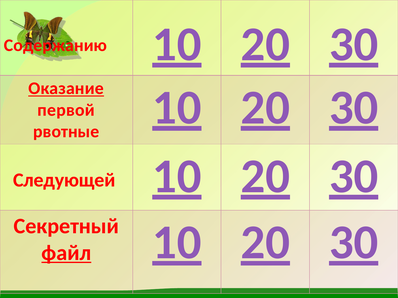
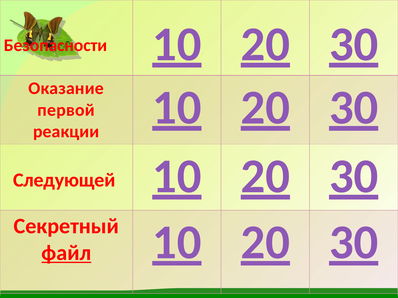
Содержанию: Содержанию -> Безопасности (56, 45)
Оказание underline: present -> none (66, 89)
рвотные: рвотные -> реакции (66, 132)
